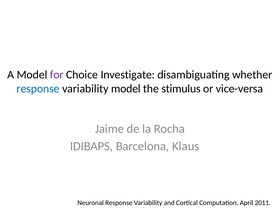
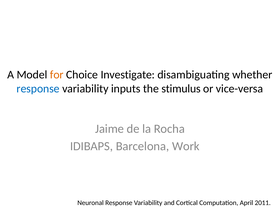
for colour: purple -> orange (57, 75)
variability model: model -> inputs (126, 89)
Klaus: Klaus -> Work (186, 146)
